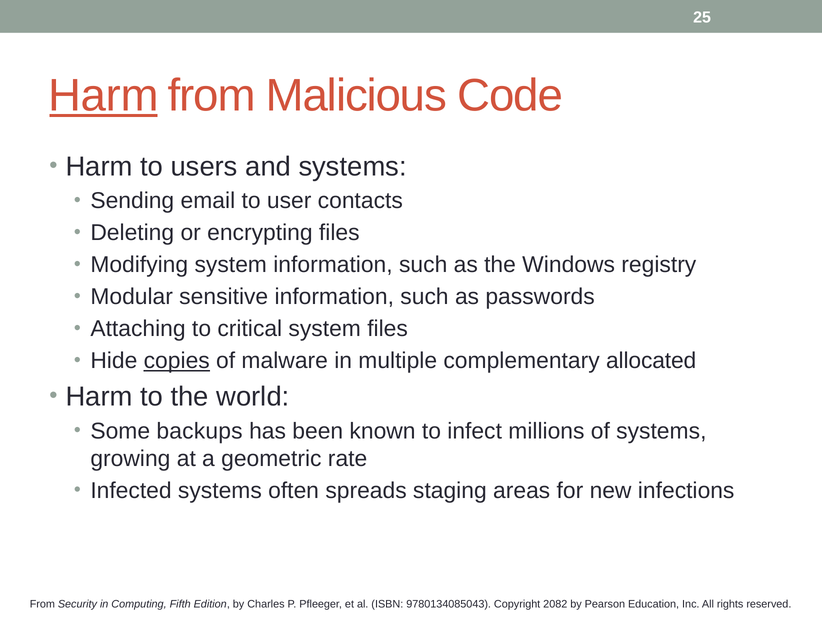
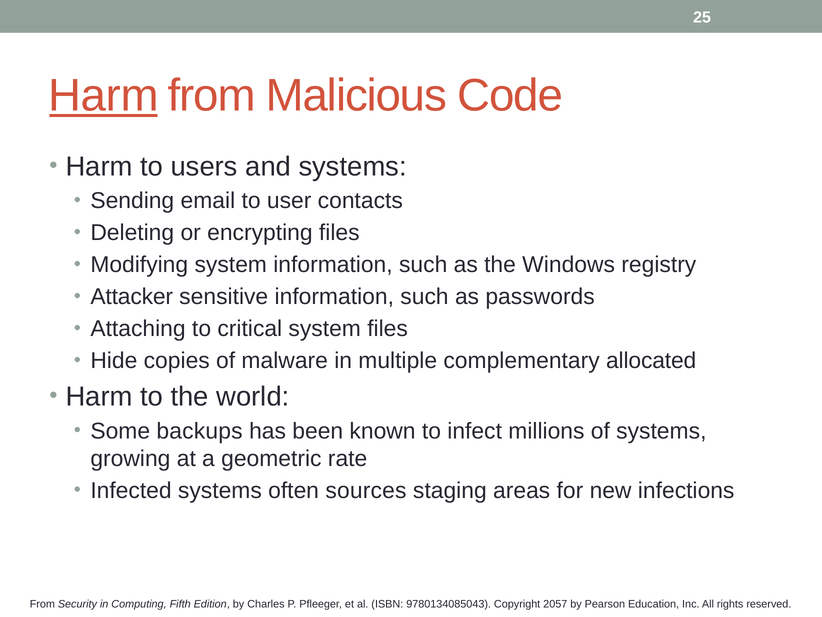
Modular: Modular -> Attacker (132, 297)
copies underline: present -> none (177, 361)
spreads: spreads -> sources (366, 490)
2082: 2082 -> 2057 (555, 604)
